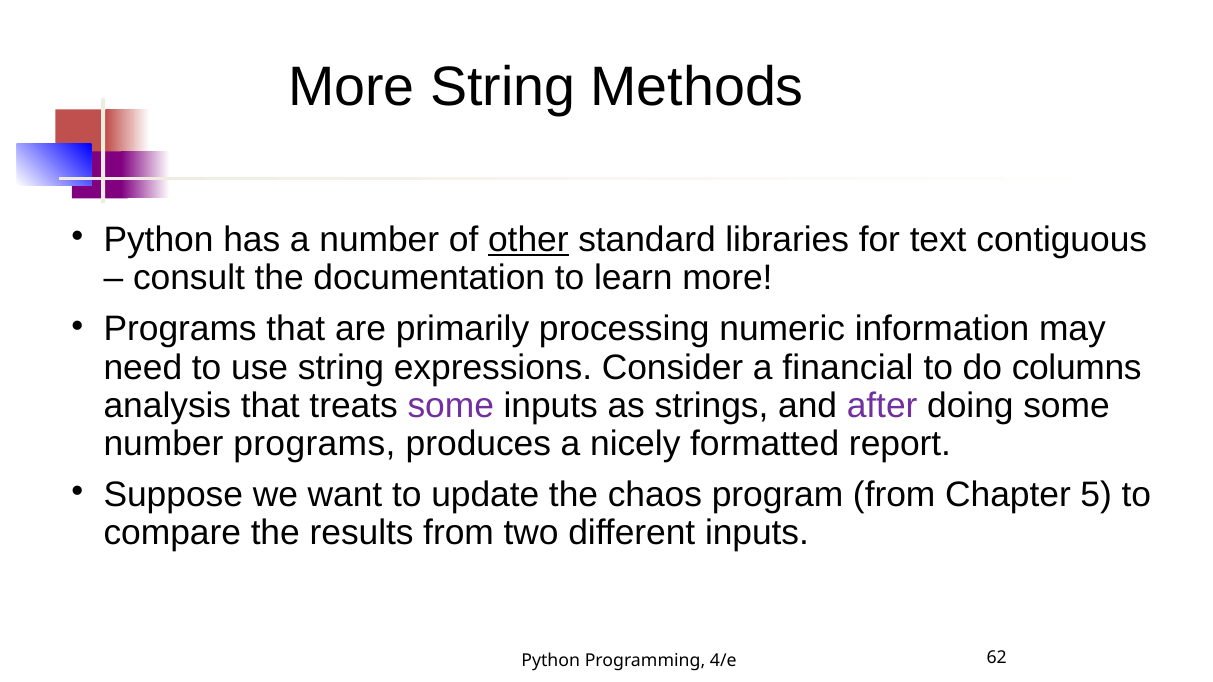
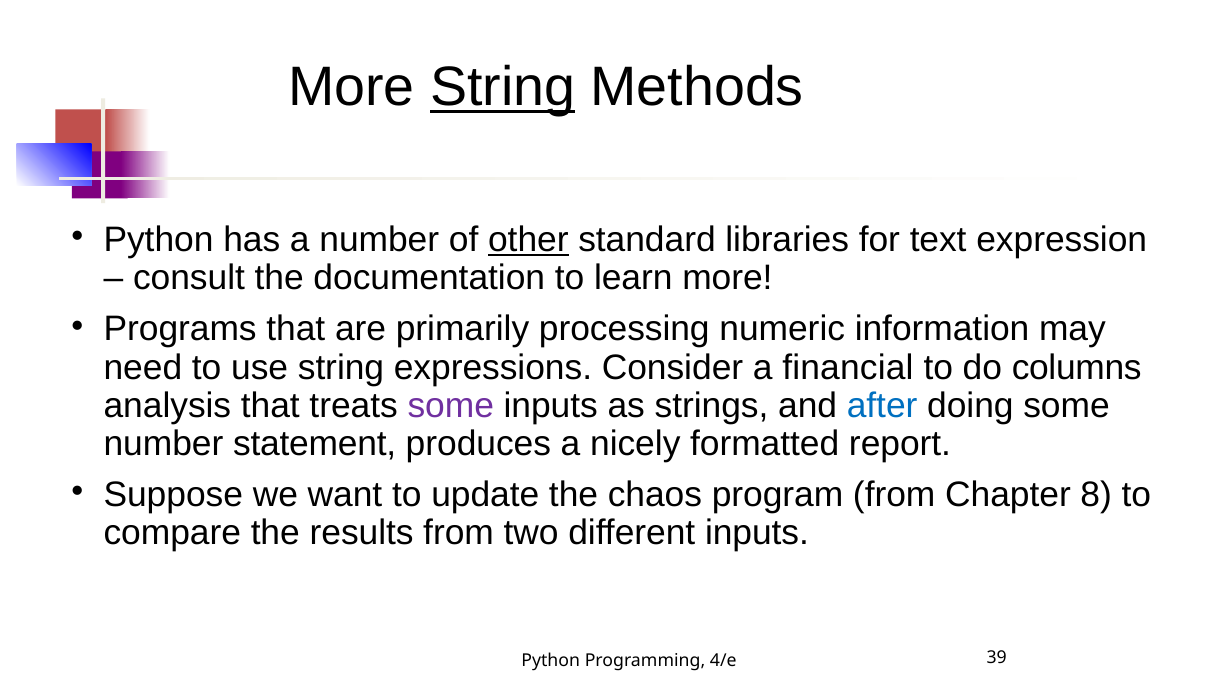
String underline: none -> present (503, 88)
contiguous: contiguous -> expression (1062, 240)
after colour: purple -> blue (882, 406)
number programs: programs -> statement (315, 444)
5: 5 -> 8 (1096, 495)
62: 62 -> 39 (997, 658)
